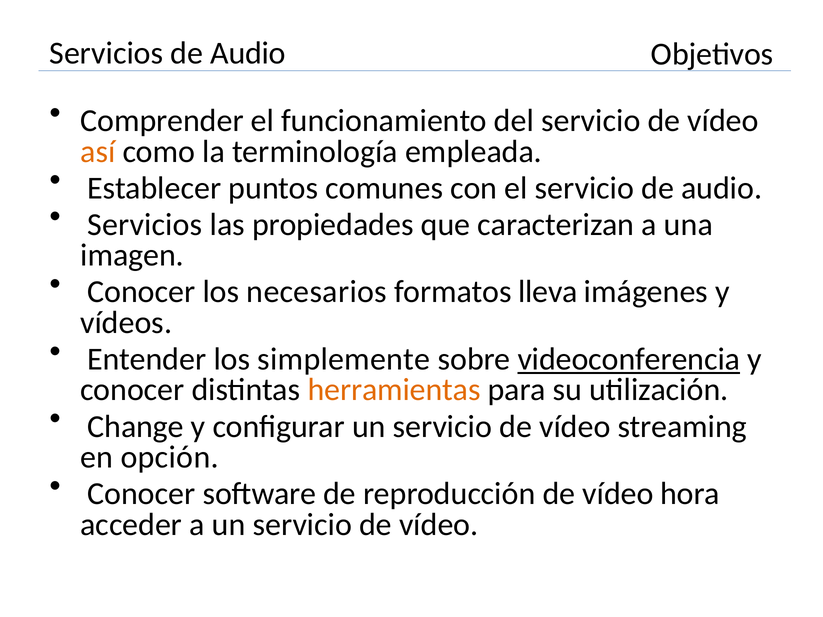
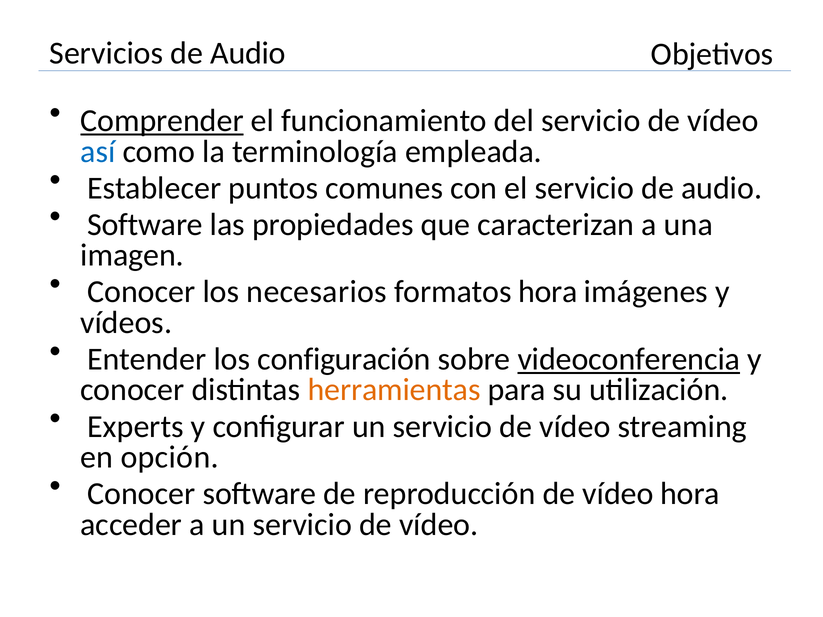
Comprender underline: none -> present (162, 121)
así colour: orange -> blue (98, 152)
Servicios: Servicios -> Software (145, 225)
formatos lleva: lleva -> hora (548, 292)
simplemente: simplemente -> configuración (344, 359)
Change: Change -> Experts (136, 427)
